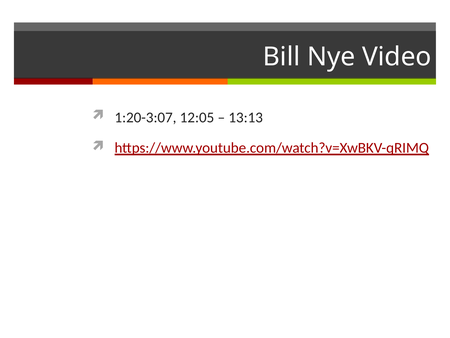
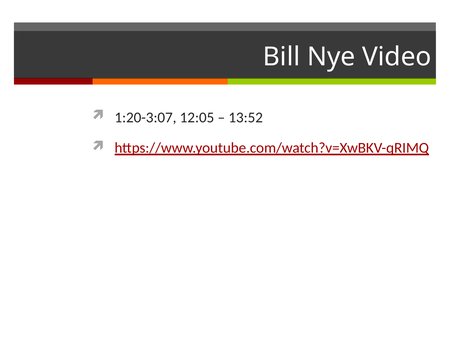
13:13: 13:13 -> 13:52 (246, 117)
